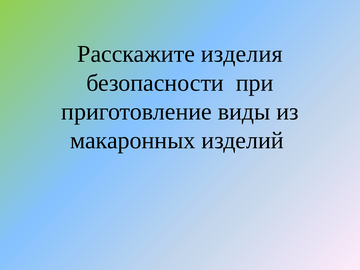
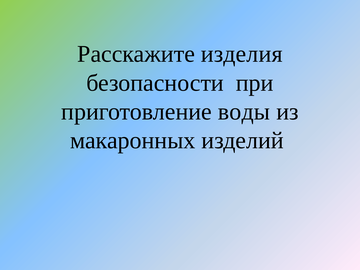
виды: виды -> воды (244, 112)
